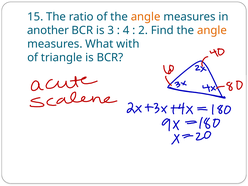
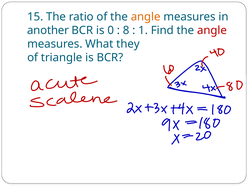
3: 3 -> 0 (111, 30)
4: 4 -> 8 (126, 30)
2: 2 -> 1 (143, 30)
angle colour: orange -> red (212, 30)
with: with -> they (128, 44)
